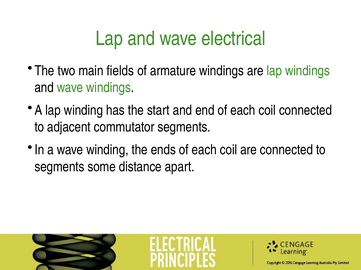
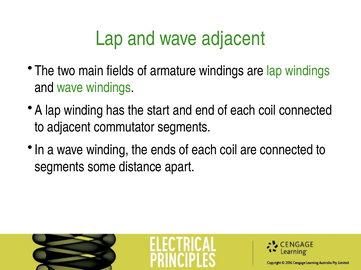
wave electrical: electrical -> adjacent (233, 39)
